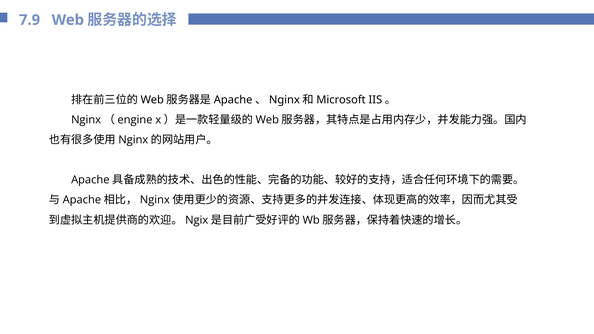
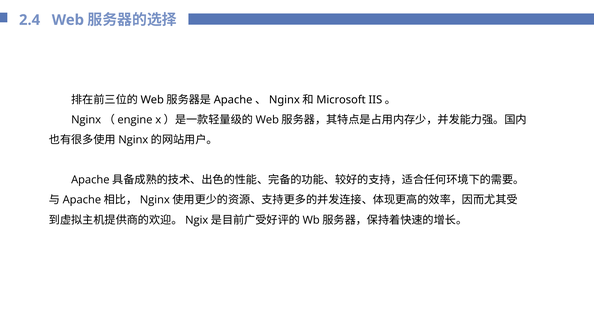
7.9: 7.9 -> 2.4 (30, 20)
